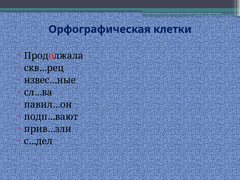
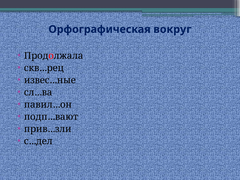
клетки: клетки -> вокруг (172, 29)
